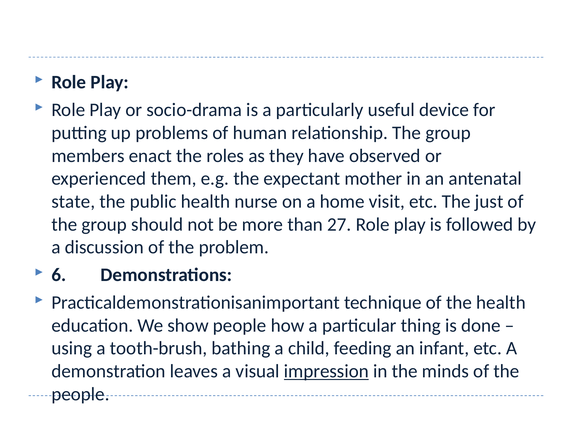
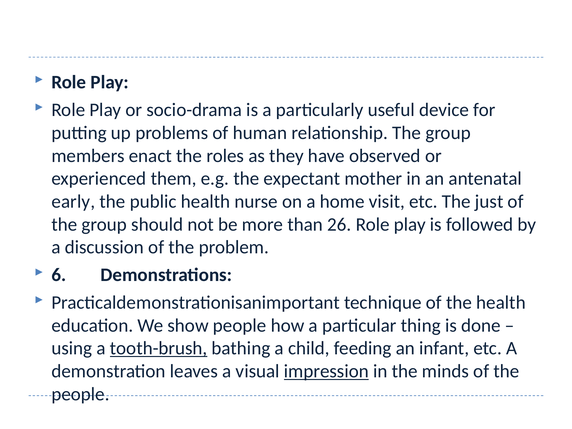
state: state -> early (73, 202)
27: 27 -> 26 (339, 224)
tooth-brush underline: none -> present (159, 348)
